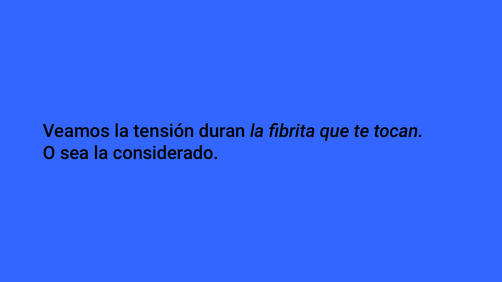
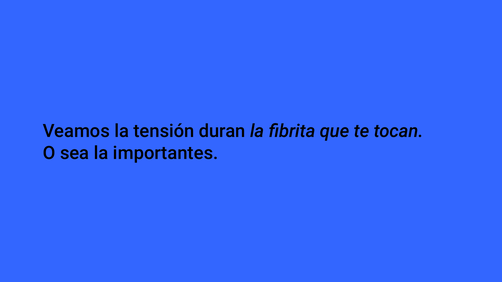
considerado: considerado -> importantes (166, 153)
